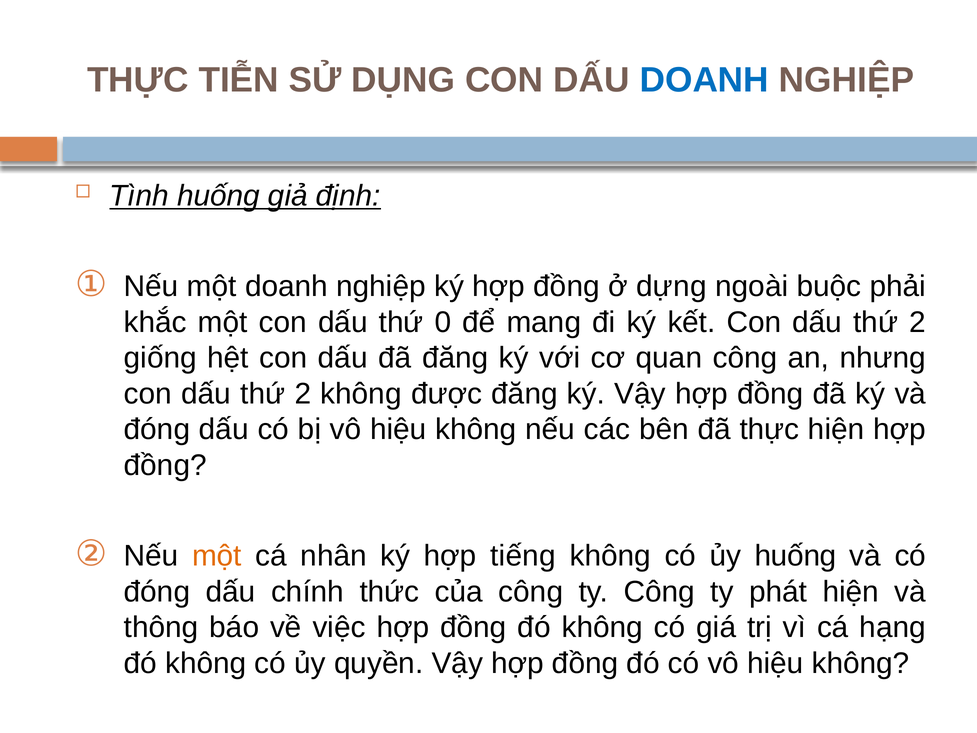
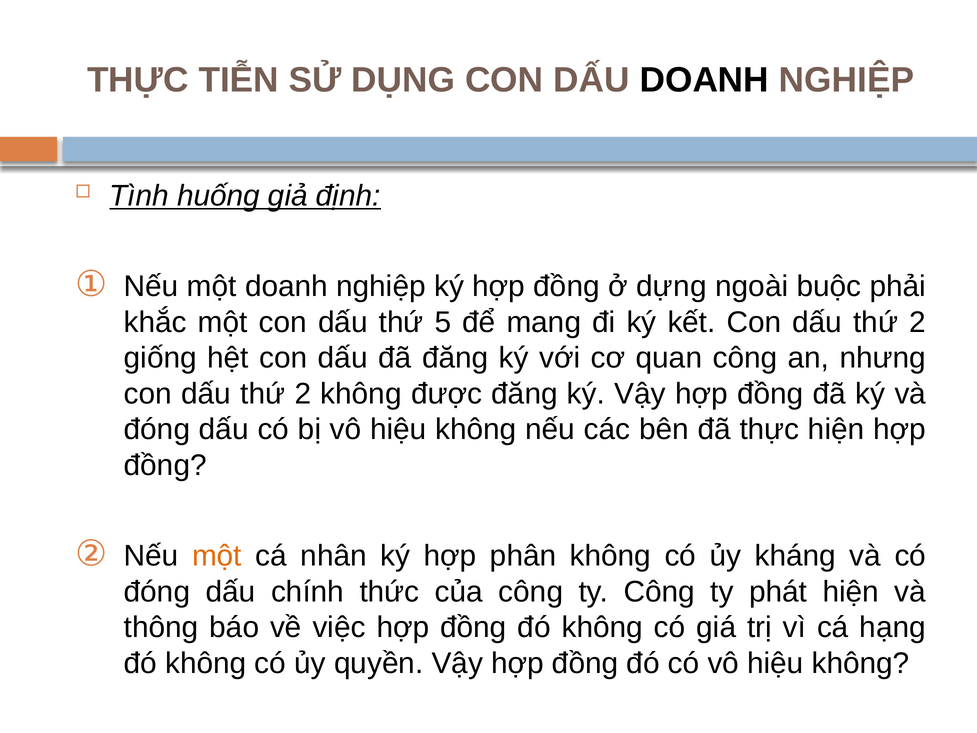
DOANH colour: blue -> black (704, 80)
0: 0 -> 5 (443, 322)
tiếng: tiếng -> phân (523, 556)
ủy huống: huống -> kháng (795, 556)
